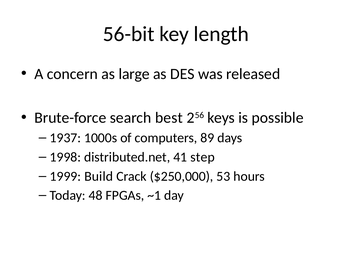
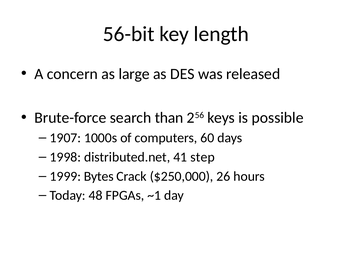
best: best -> than (169, 118)
1937: 1937 -> 1907 (65, 138)
89: 89 -> 60 (207, 138)
Build: Build -> Bytes (99, 176)
53: 53 -> 26 (223, 176)
